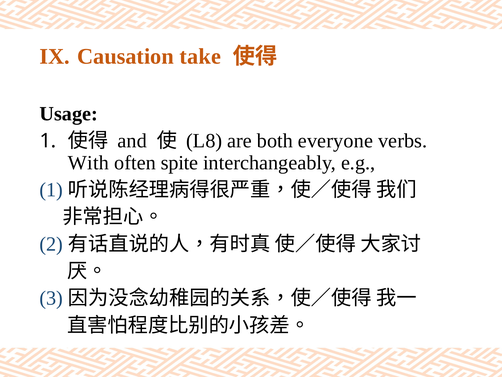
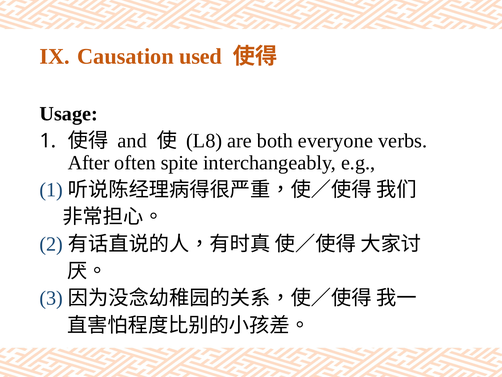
take: take -> used (201, 56)
With: With -> After (89, 162)
